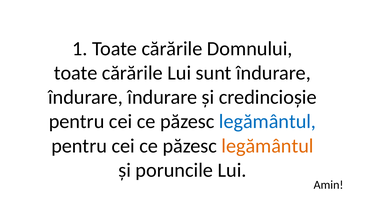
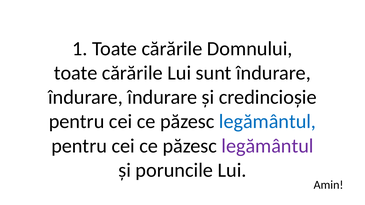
legământul colour: orange -> purple (267, 146)
